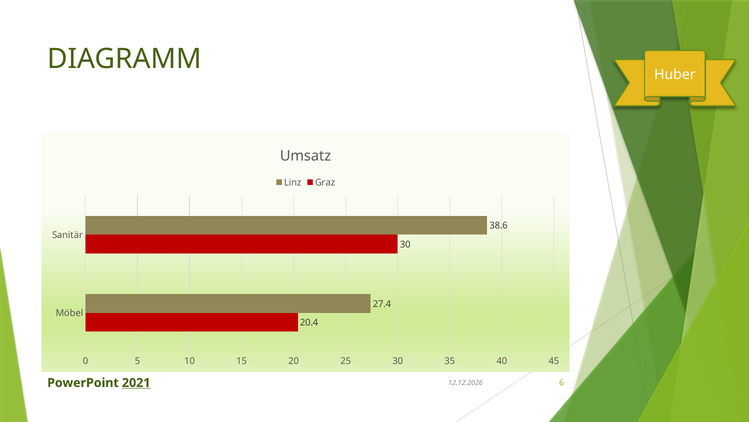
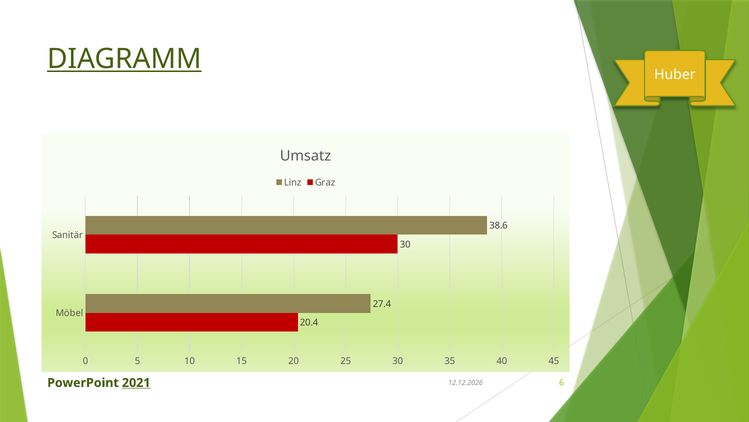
DIAGRAMM underline: none -> present (124, 59)
